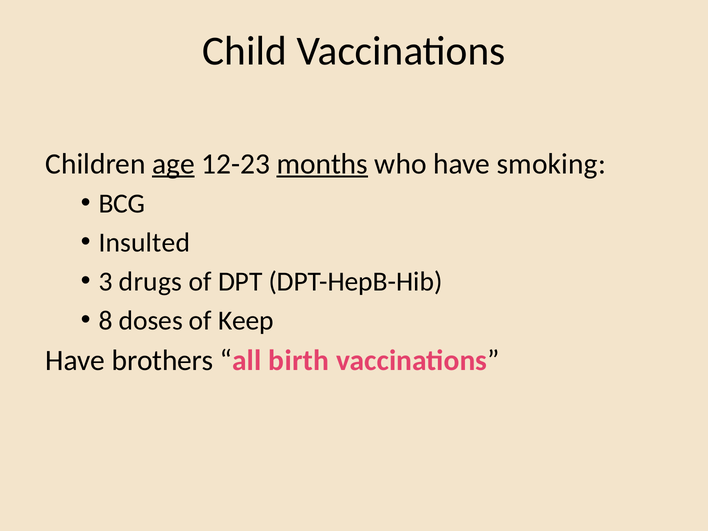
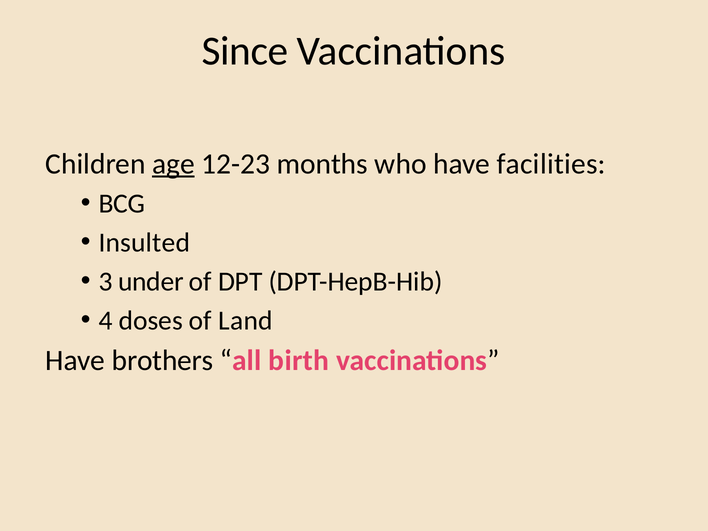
Child: Child -> Since (245, 51)
months underline: present -> none (322, 164)
smoking: smoking -> facilities (551, 164)
drugs: drugs -> under (151, 282)
8: 8 -> 4 (106, 320)
Keep: Keep -> Land (246, 320)
